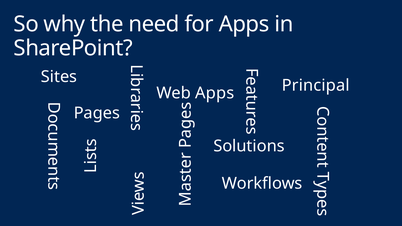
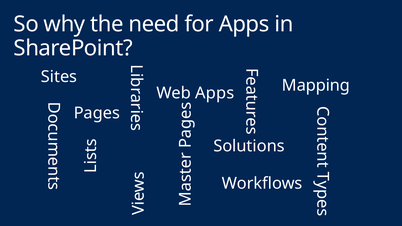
Principal: Principal -> Mapping (316, 85)
